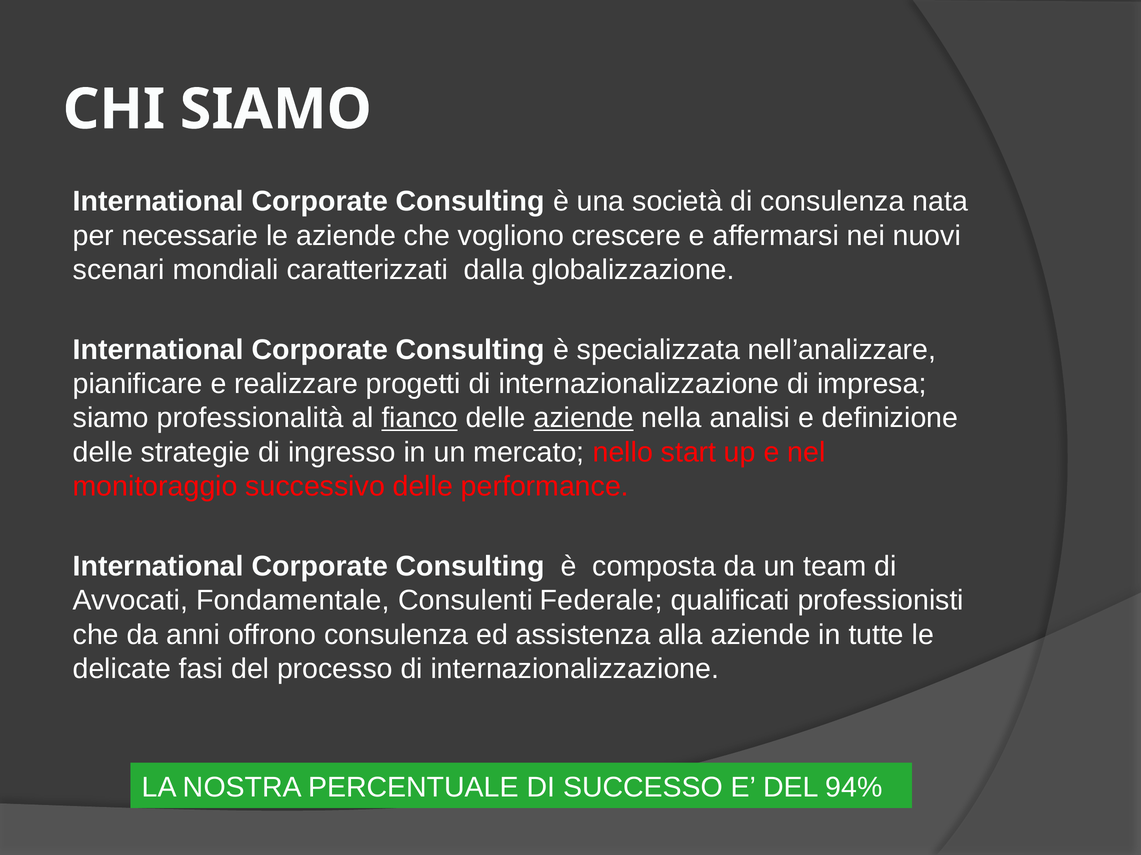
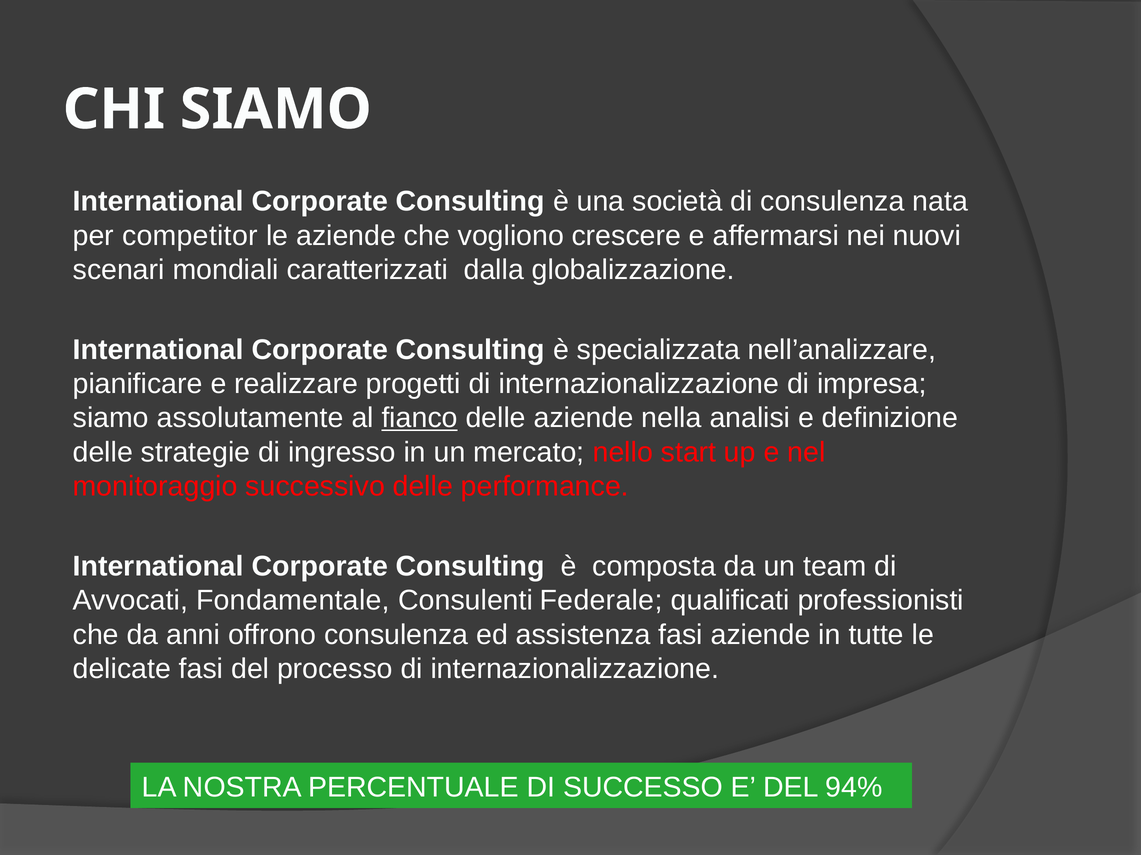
necessarie: necessarie -> competitor (190, 236)
professionalità: professionalità -> assolutamente (250, 418)
aziende underline: present -> none (584, 418)
assistenza alla: alla -> fasi (680, 635)
